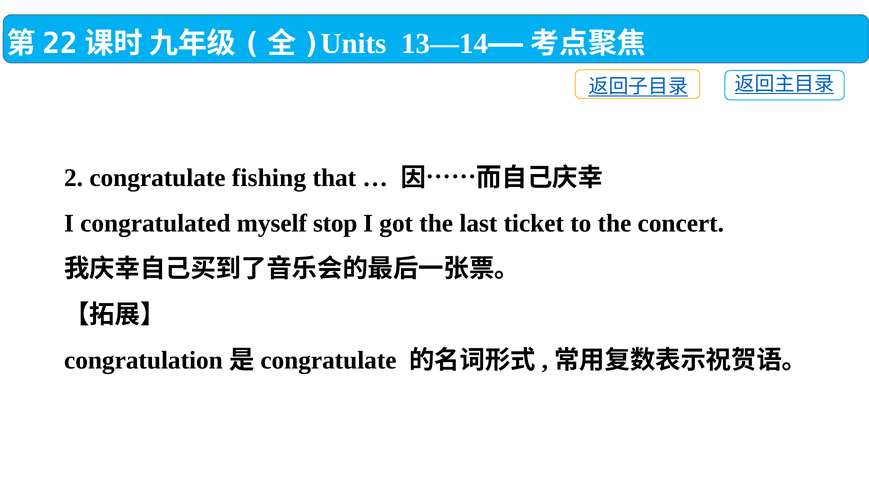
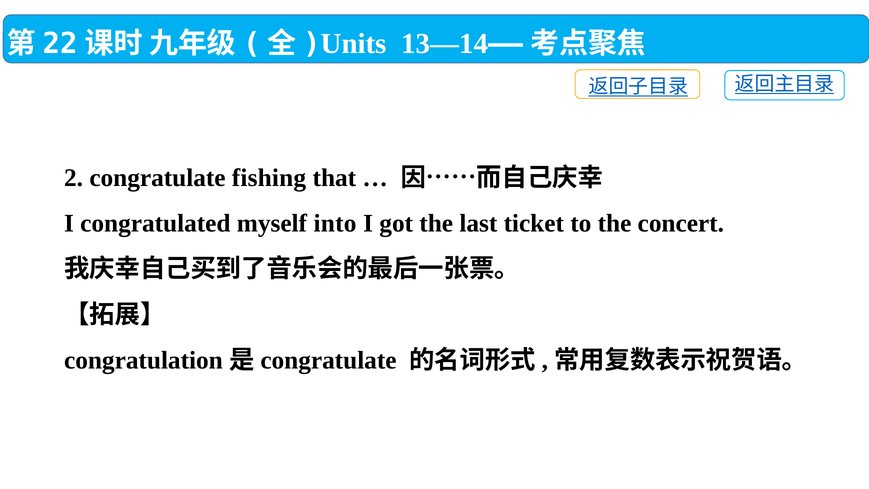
stop: stop -> into (335, 223)
